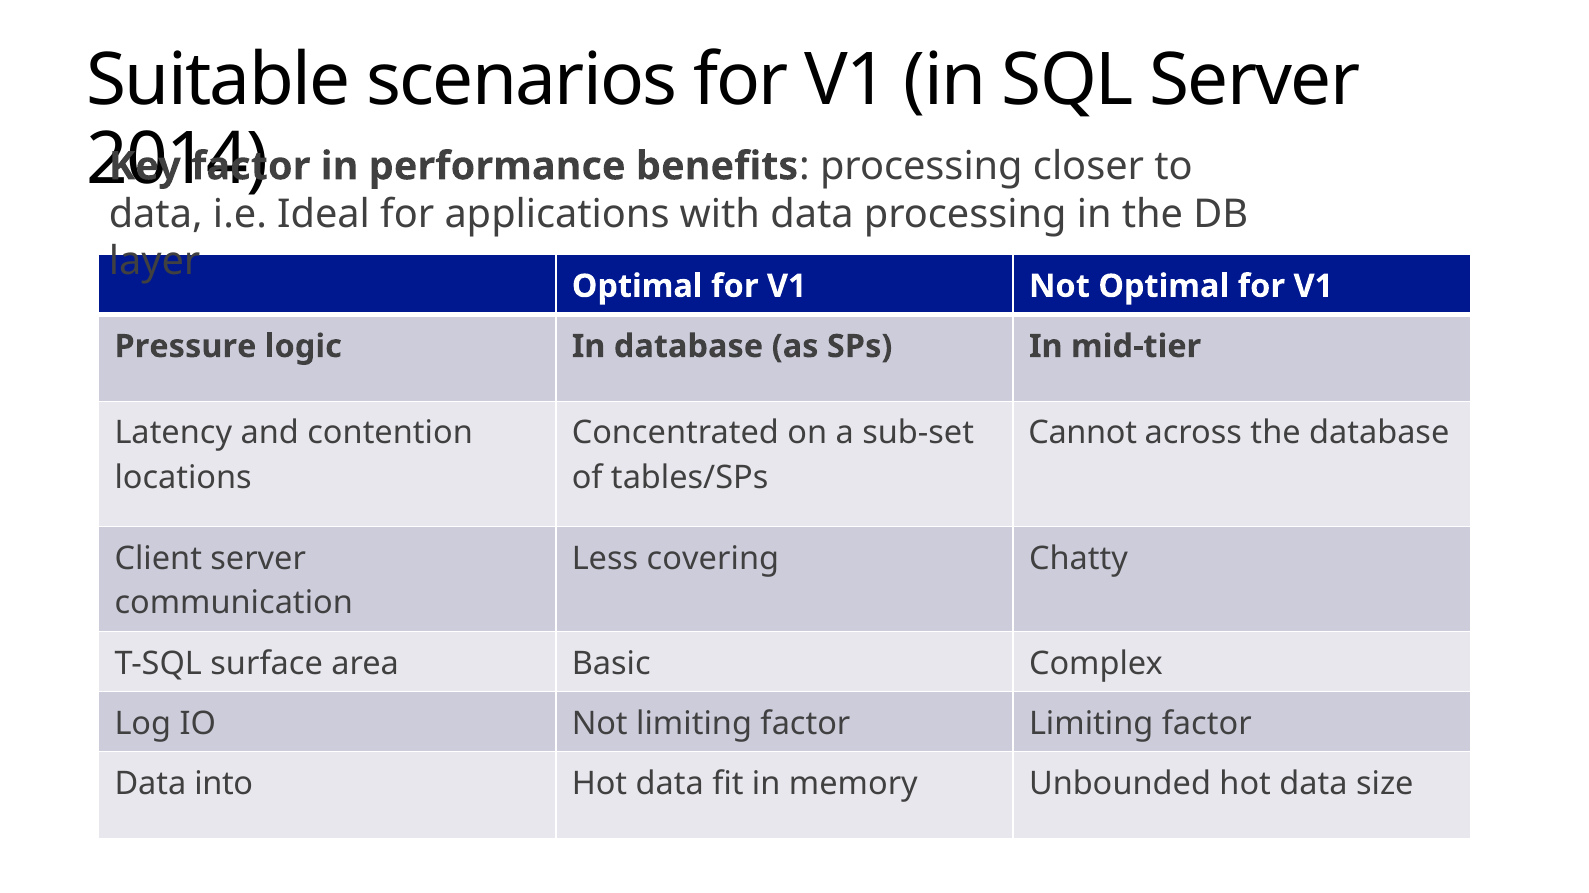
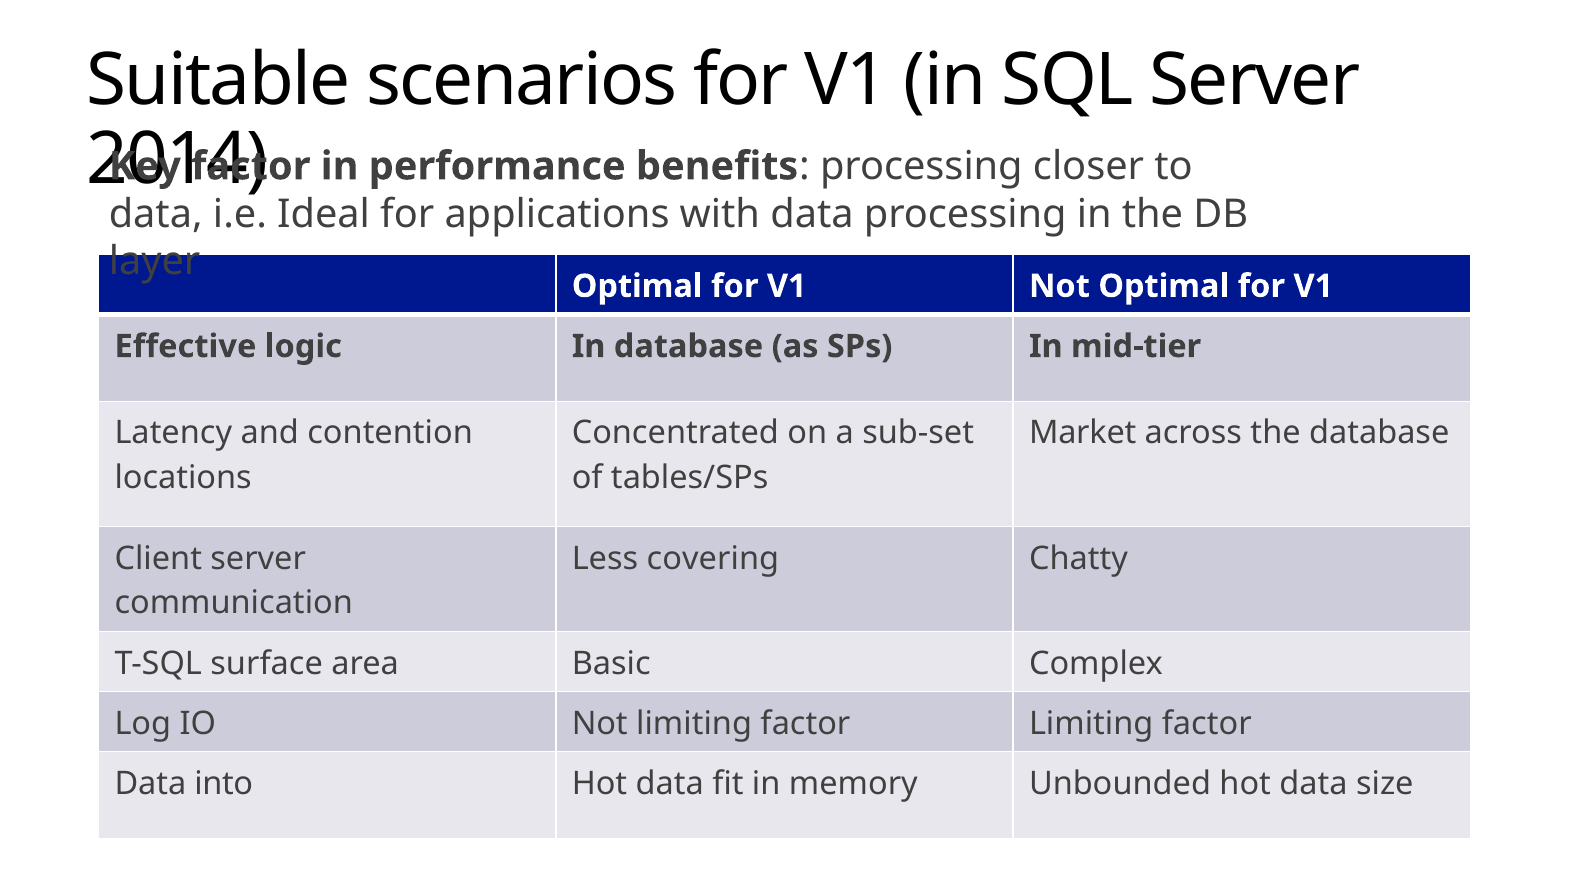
Pressure: Pressure -> Effective (185, 347)
Cannot: Cannot -> Market (1083, 434)
